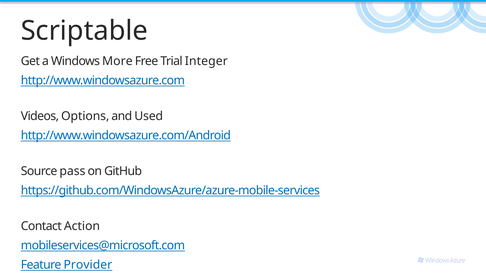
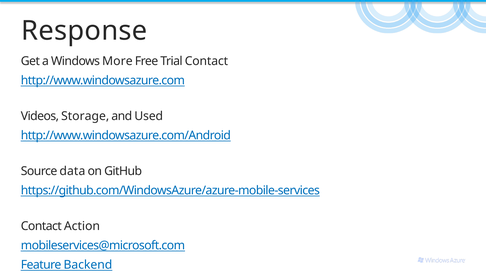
Scriptable: Scriptable -> Response (84, 31)
Trial Integer: Integer -> Contact (206, 61)
Options: Options -> Storage (85, 116)
pass: pass -> data (72, 171)
Provider: Provider -> Backend (88, 264)
